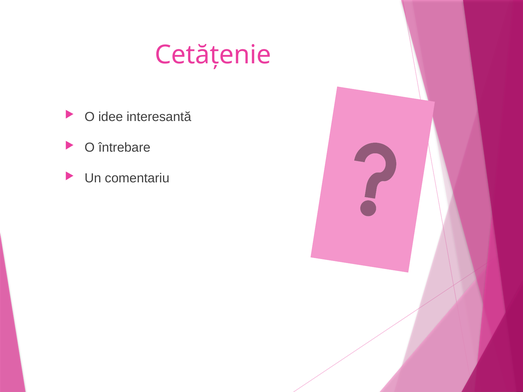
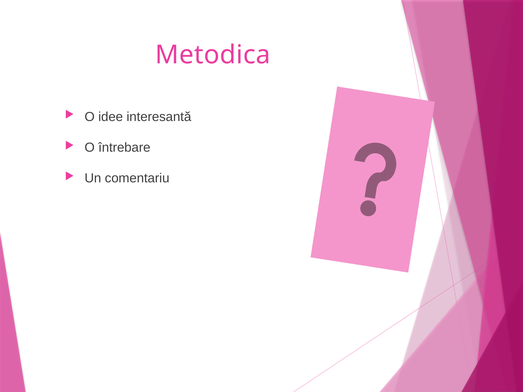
Cetățenie: Cetățenie -> Metodica (213, 55)
